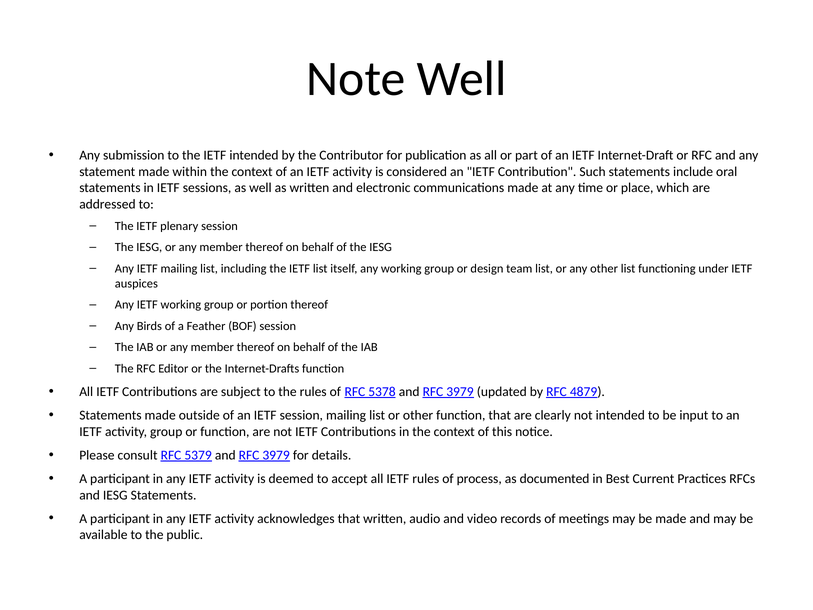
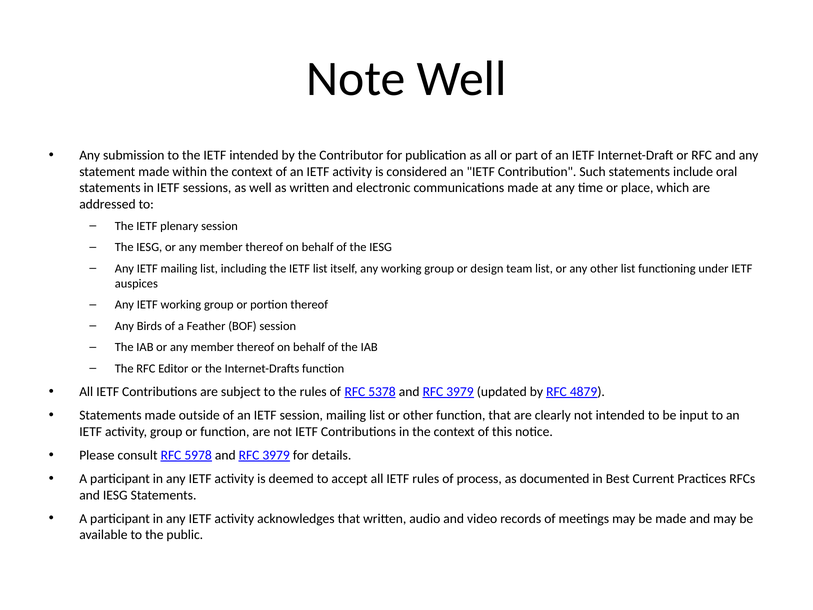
5379: 5379 -> 5978 (198, 455)
